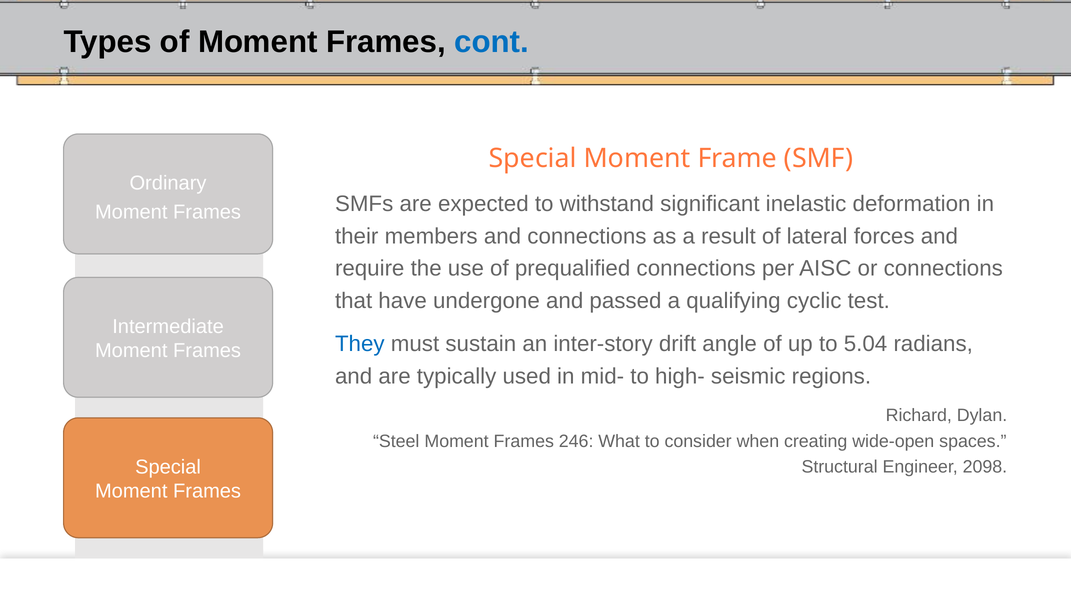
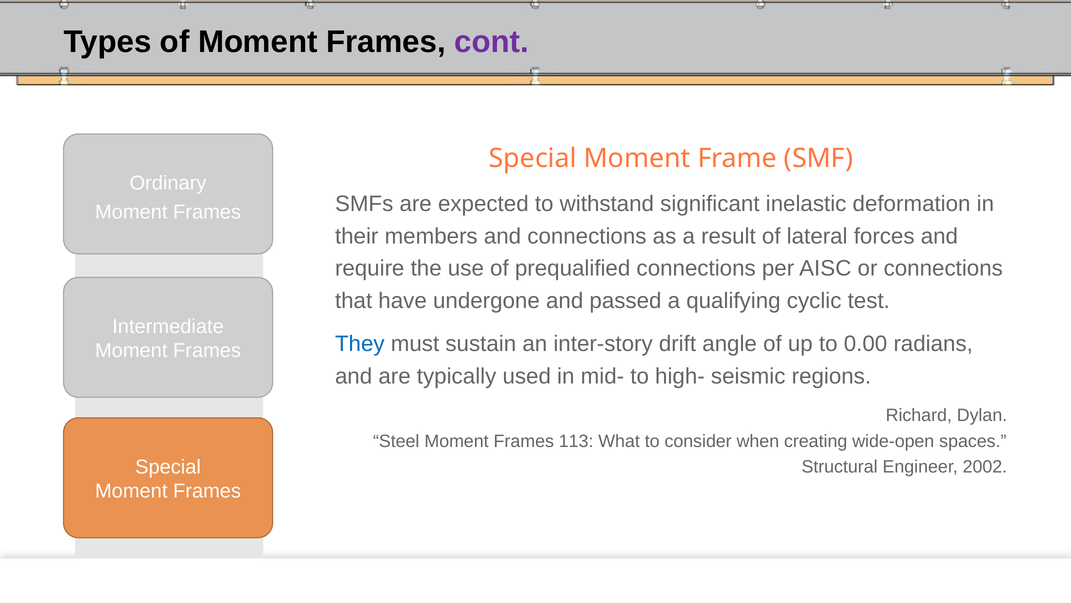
cont colour: blue -> purple (492, 42)
5.04: 5.04 -> 0.00 (866, 344)
246: 246 -> 113 (576, 441)
2098: 2098 -> 2002 (985, 466)
